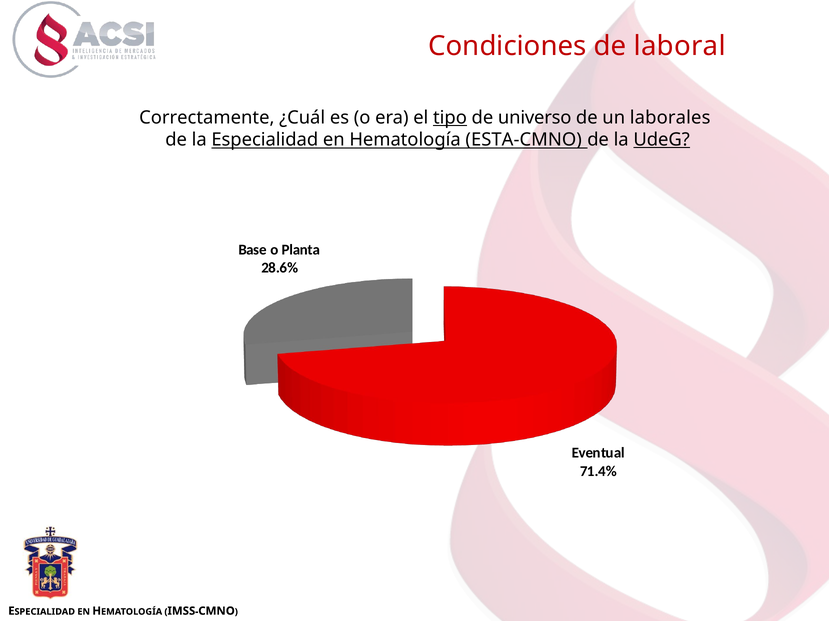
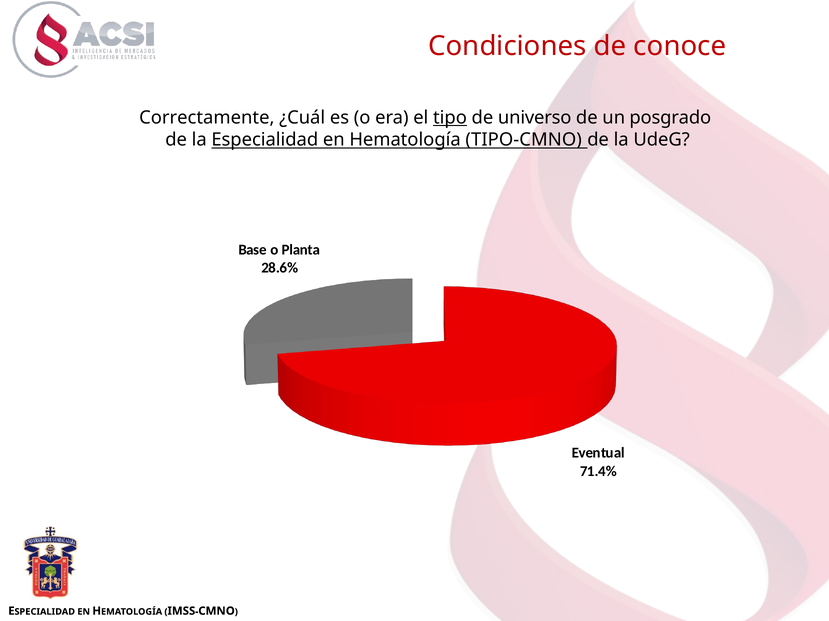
laboral: laboral -> conoce (680, 46)
laborales: laborales -> posgrado (670, 118)
ESTA-CMNO: ESTA-CMNO -> TIPO-CMNO (524, 140)
UdeG underline: present -> none (662, 140)
